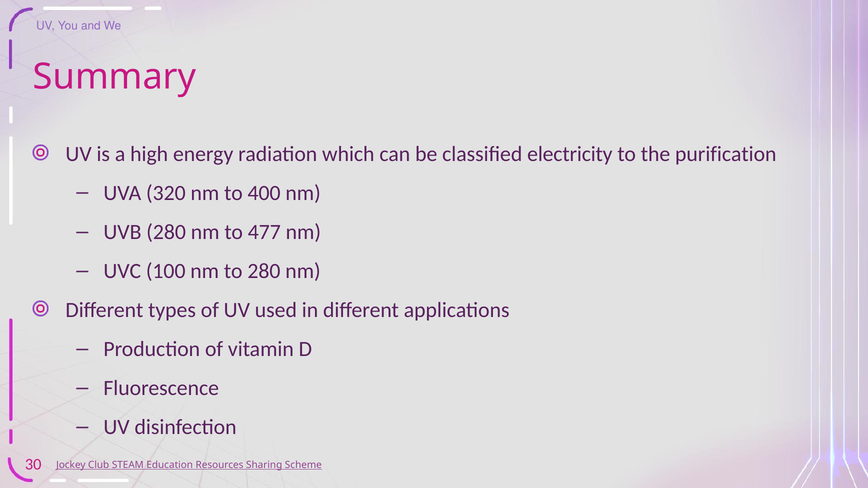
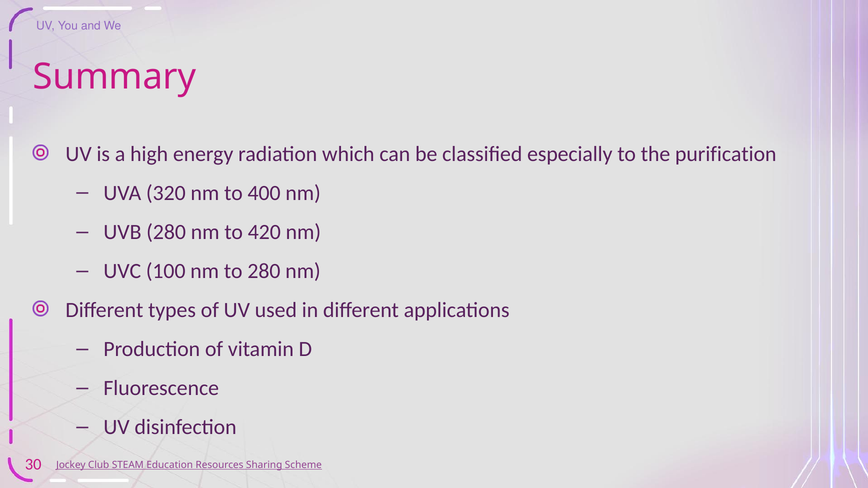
electricity: electricity -> especially (570, 154)
477: 477 -> 420 (264, 232)
